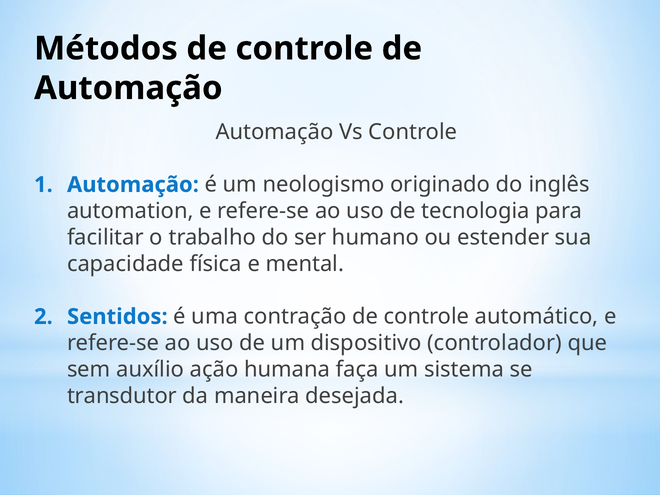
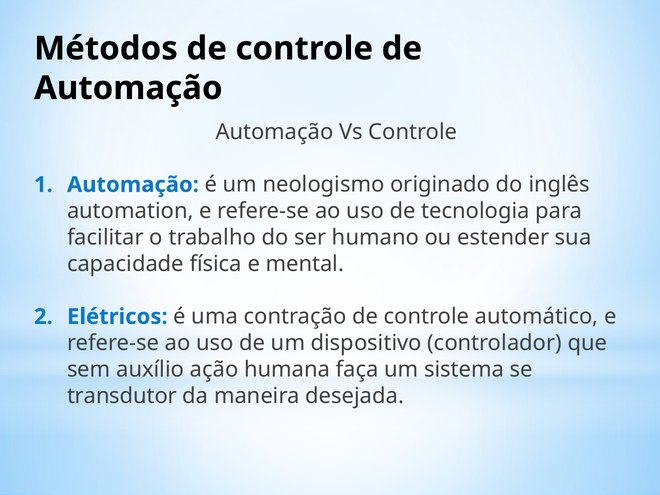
Sentidos: Sentidos -> Elétricos (117, 317)
